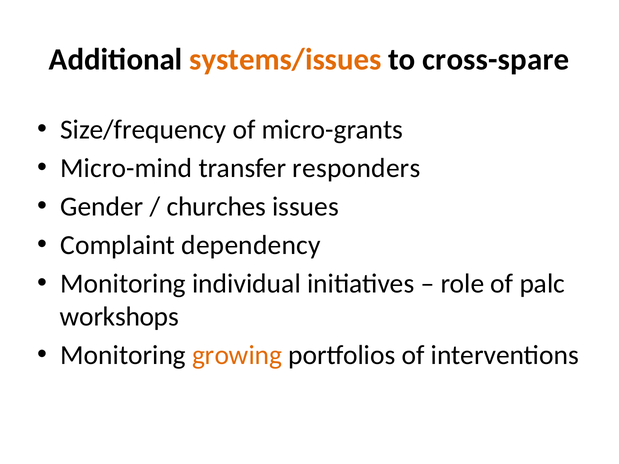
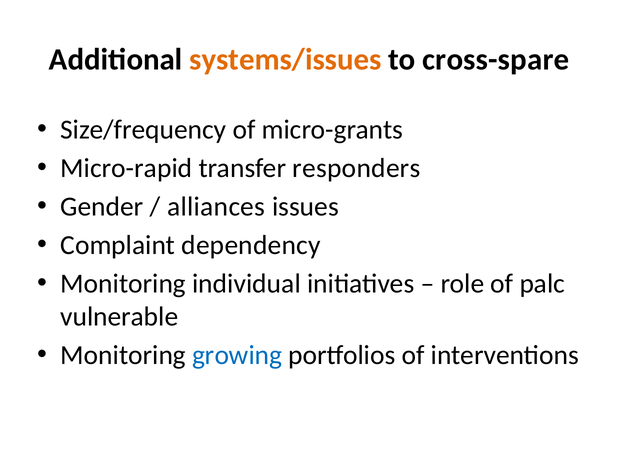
Micro-mind: Micro-mind -> Micro-rapid (126, 168)
churches: churches -> alliances (216, 207)
workshops: workshops -> vulnerable (119, 317)
growing colour: orange -> blue (237, 356)
